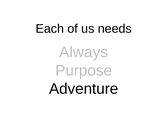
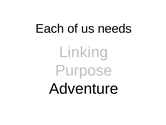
Always: Always -> Linking (84, 52)
